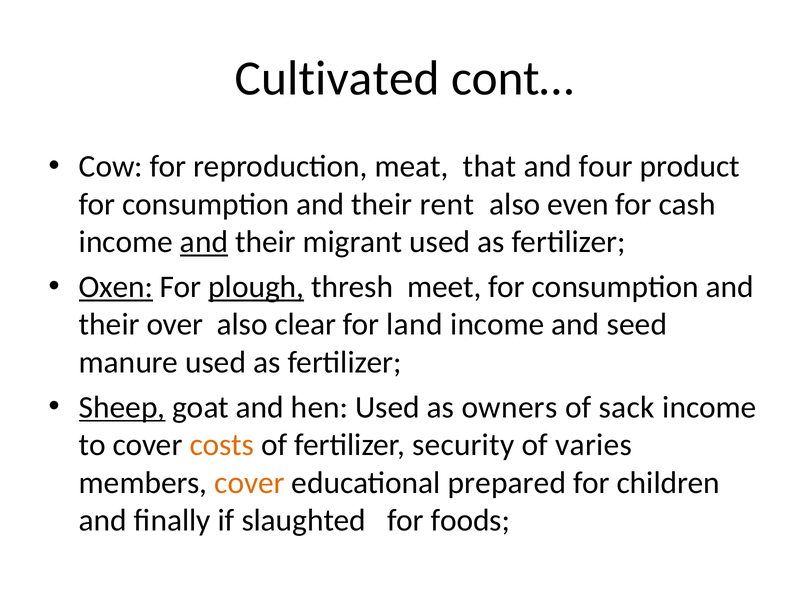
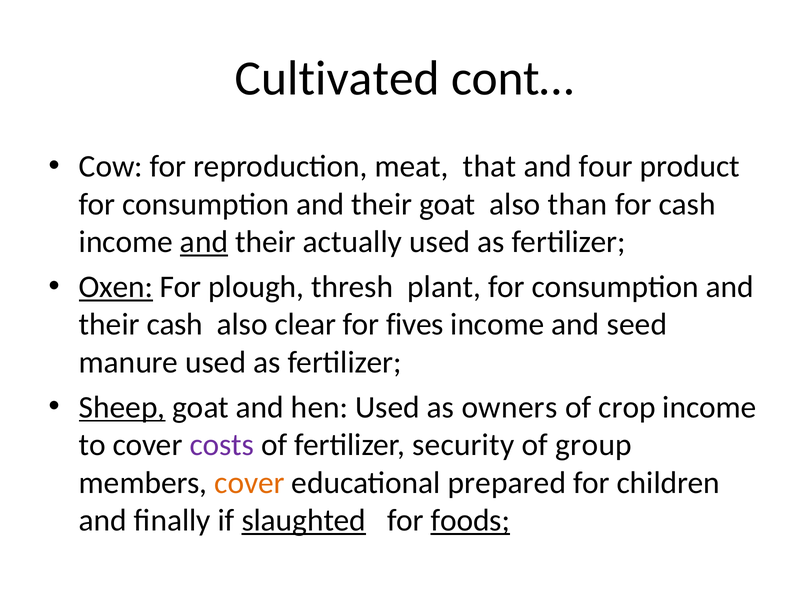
their rent: rent -> goat (447, 204)
even: even -> than (578, 204)
migrant: migrant -> actually (352, 242)
plough underline: present -> none (256, 287)
meet: meet -> plant (444, 287)
their over: over -> cash (175, 325)
land: land -> fives (415, 325)
sack: sack -> crop (627, 408)
costs colour: orange -> purple (222, 446)
varies: varies -> group (594, 446)
slaughted underline: none -> present (304, 521)
foods underline: none -> present (470, 521)
